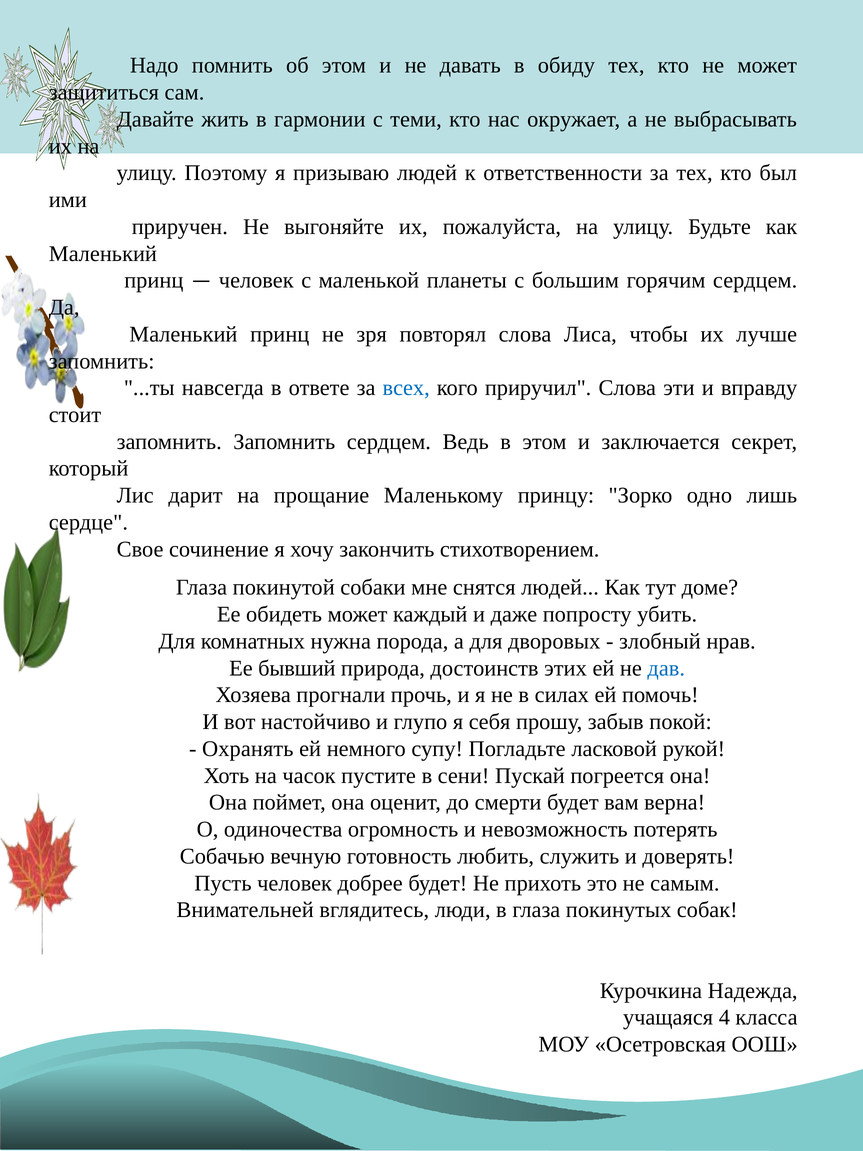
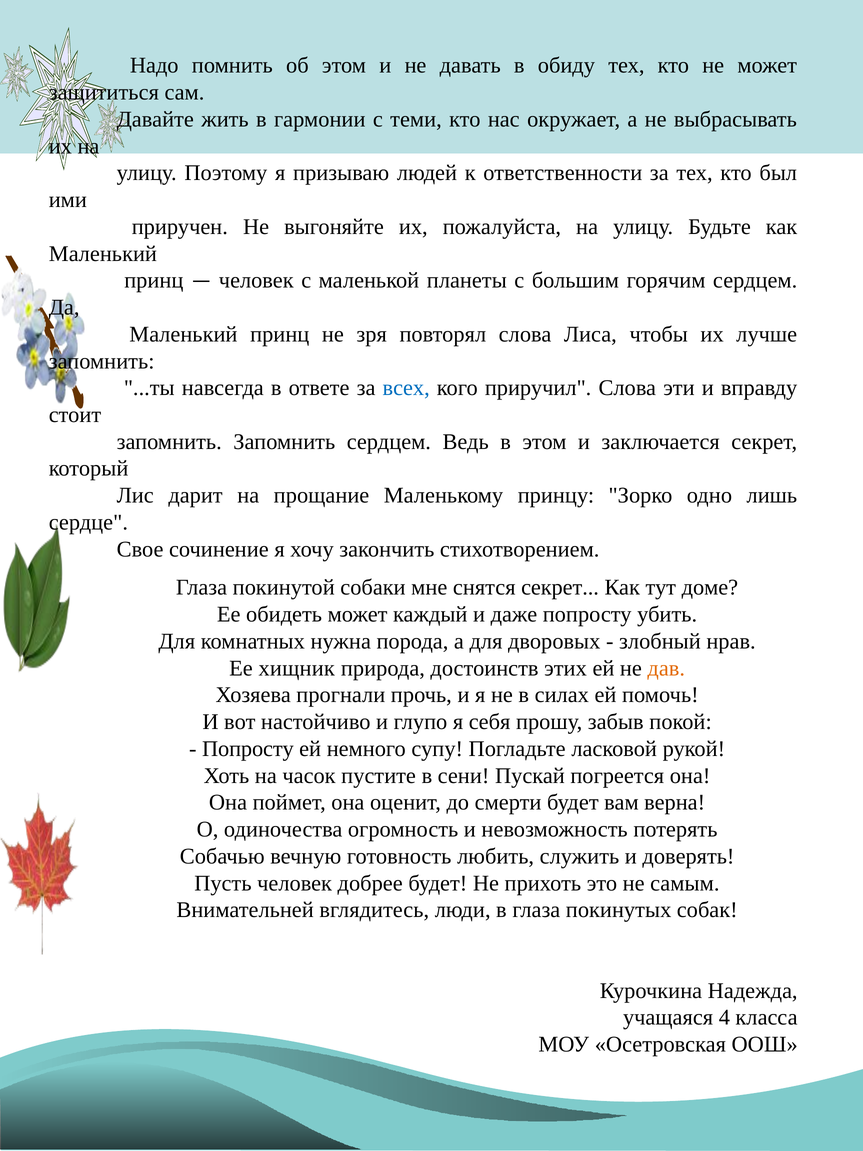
снятся людей: людей -> секрет (560, 587)
бывший: бывший -> хищник (297, 668)
дав colour: blue -> orange (666, 668)
Охранять: Охранять -> Попросту (248, 749)
